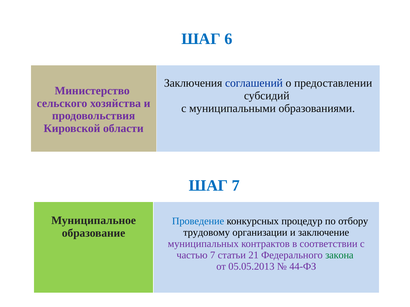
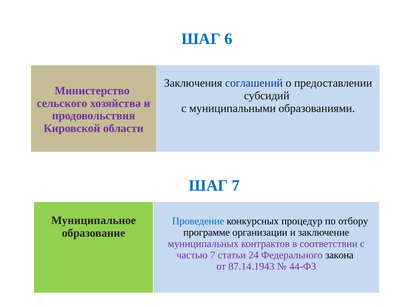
трудовому: трудовому -> программе (207, 233)
21: 21 -> 24 (254, 255)
закона colour: green -> black (339, 255)
05.05.2013: 05.05.2013 -> 87.14.1943 (251, 267)
